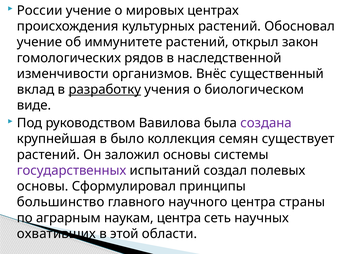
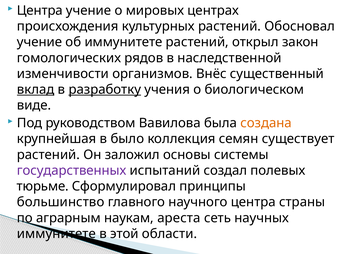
России: России -> Центра (40, 11)
вклад underline: none -> present (36, 90)
создана colour: purple -> orange (266, 123)
основы: основы -> тюрьме (43, 187)
наукам центра: центра -> ареста (179, 218)
охвативших: охвативших -> иммунитете (56, 234)
